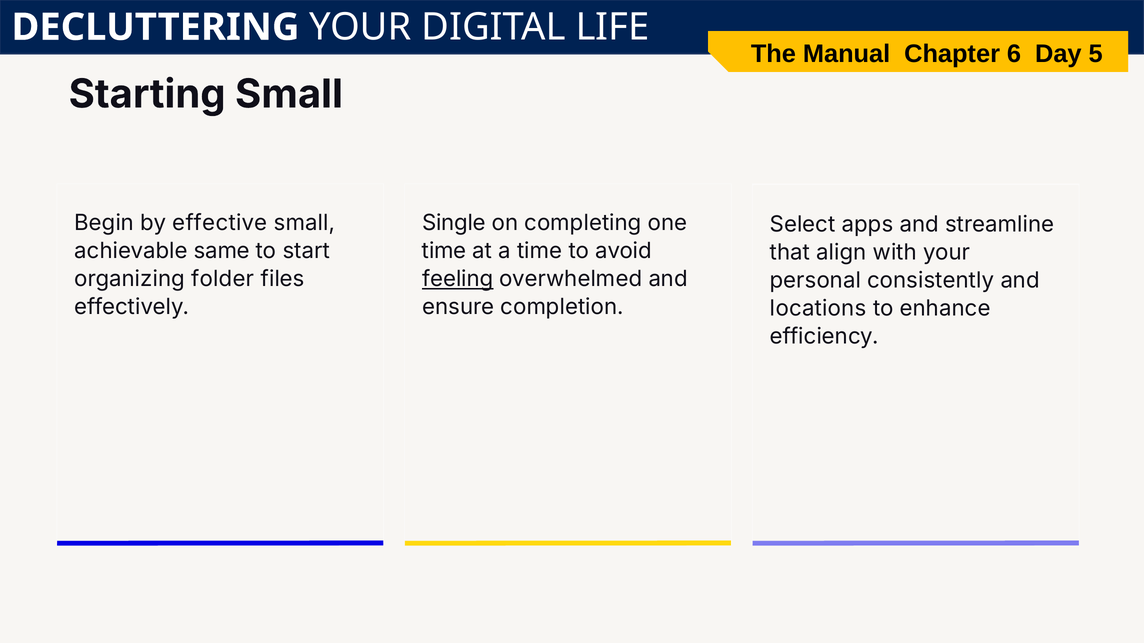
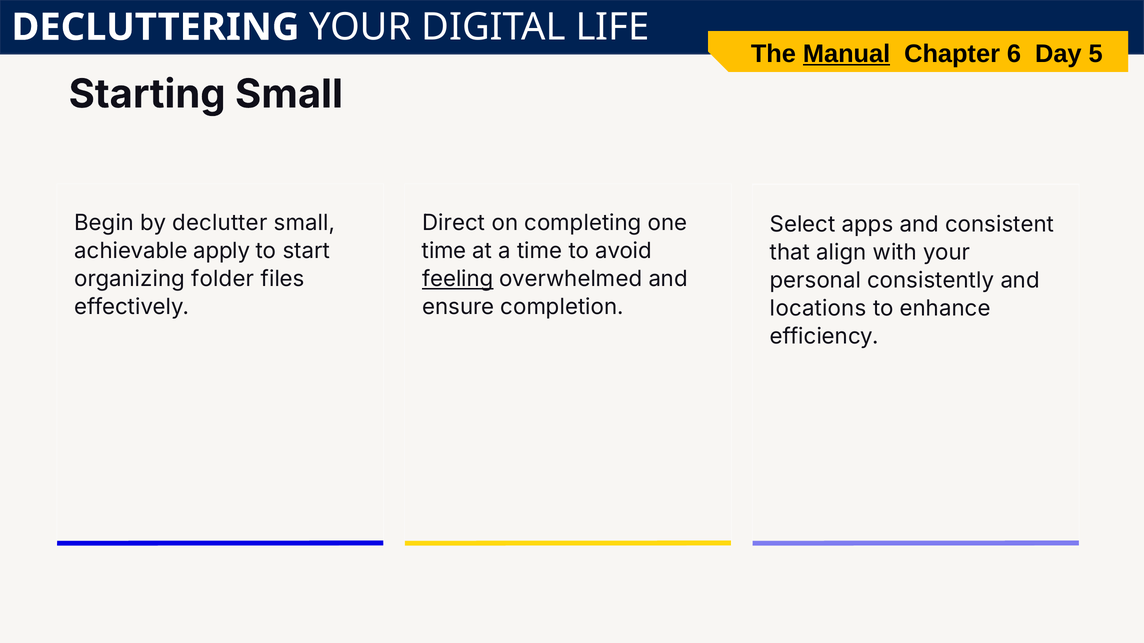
Manual underline: none -> present (847, 54)
effective: effective -> declutter (220, 223)
Single: Single -> Direct (454, 223)
streamline: streamline -> consistent (1000, 225)
same: same -> apply (222, 251)
